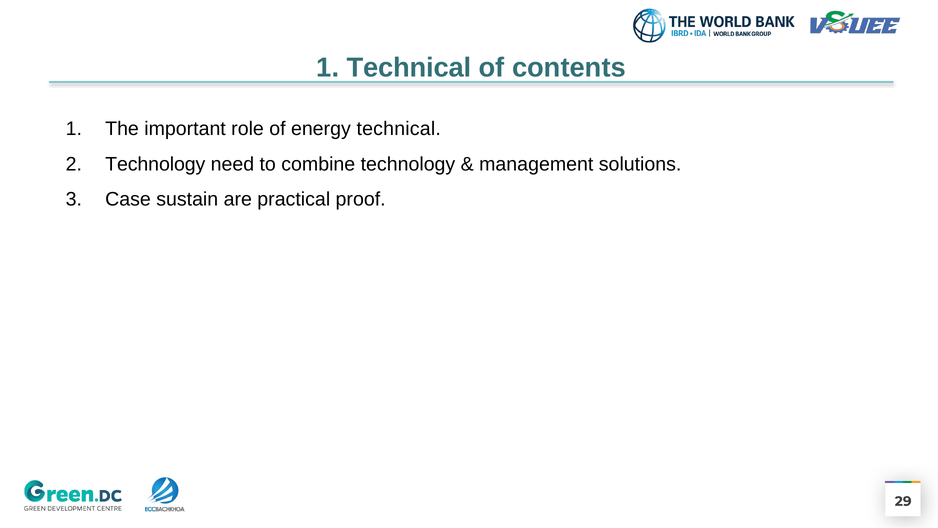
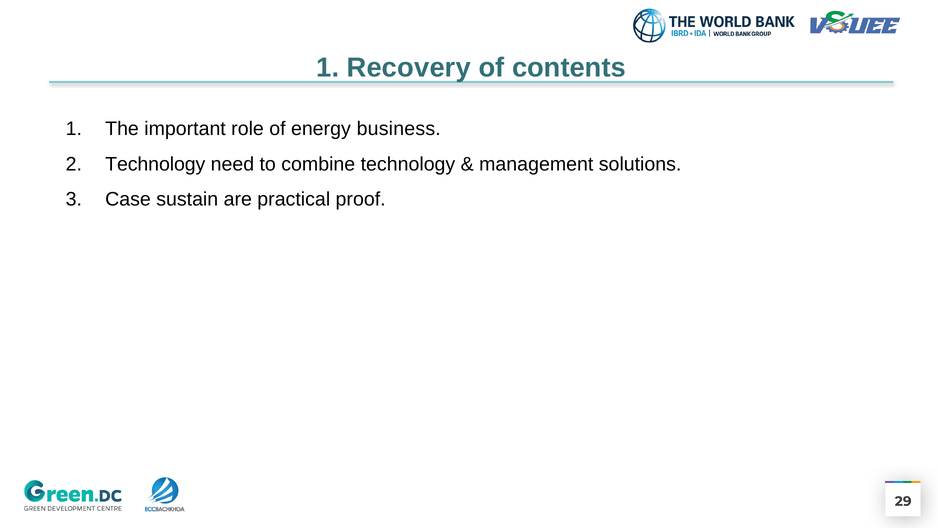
1 Technical: Technical -> Recovery (409, 68)
energy technical: technical -> business (399, 129)
